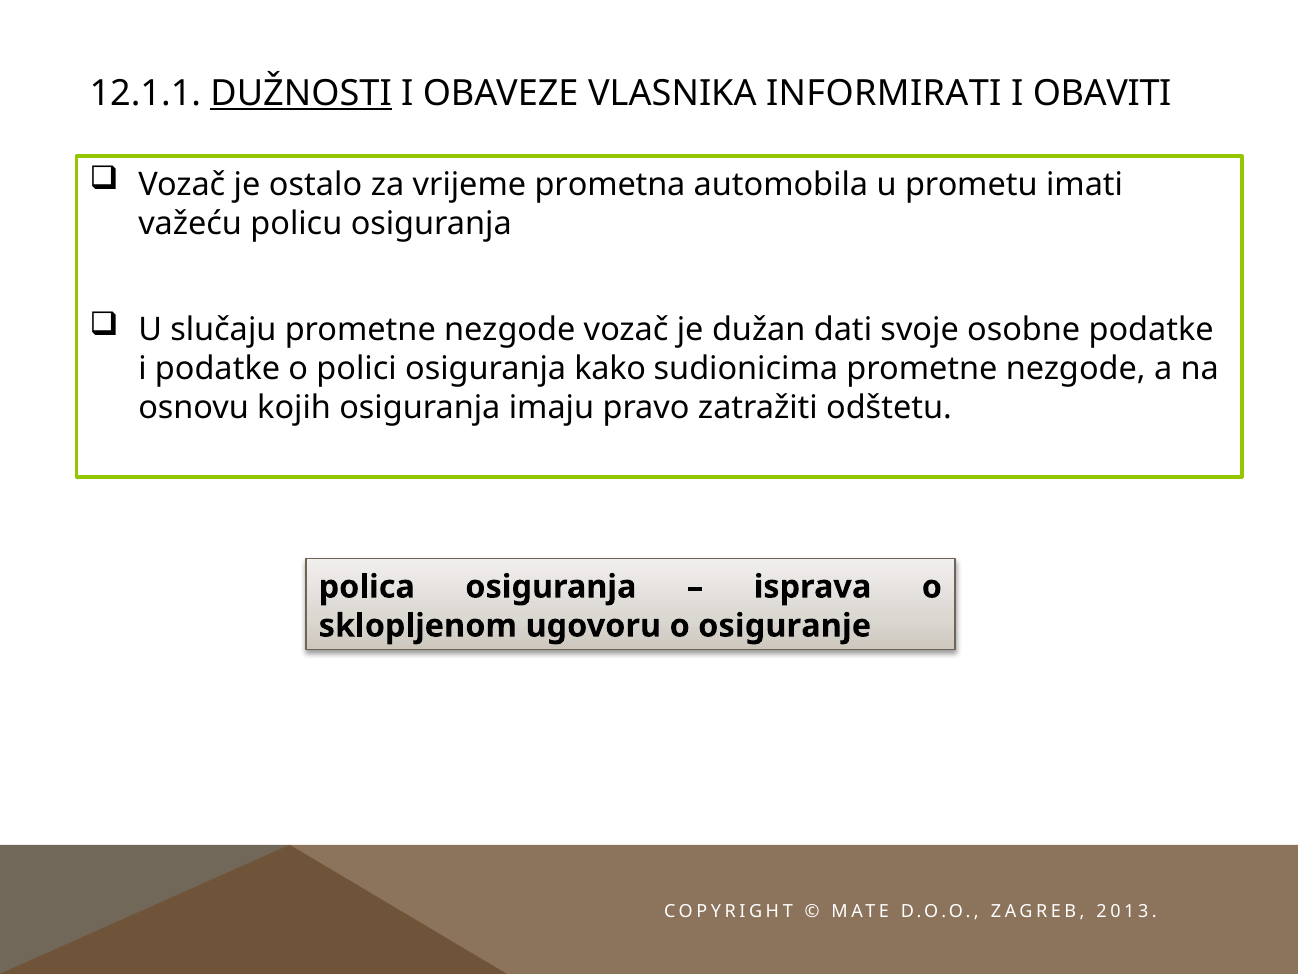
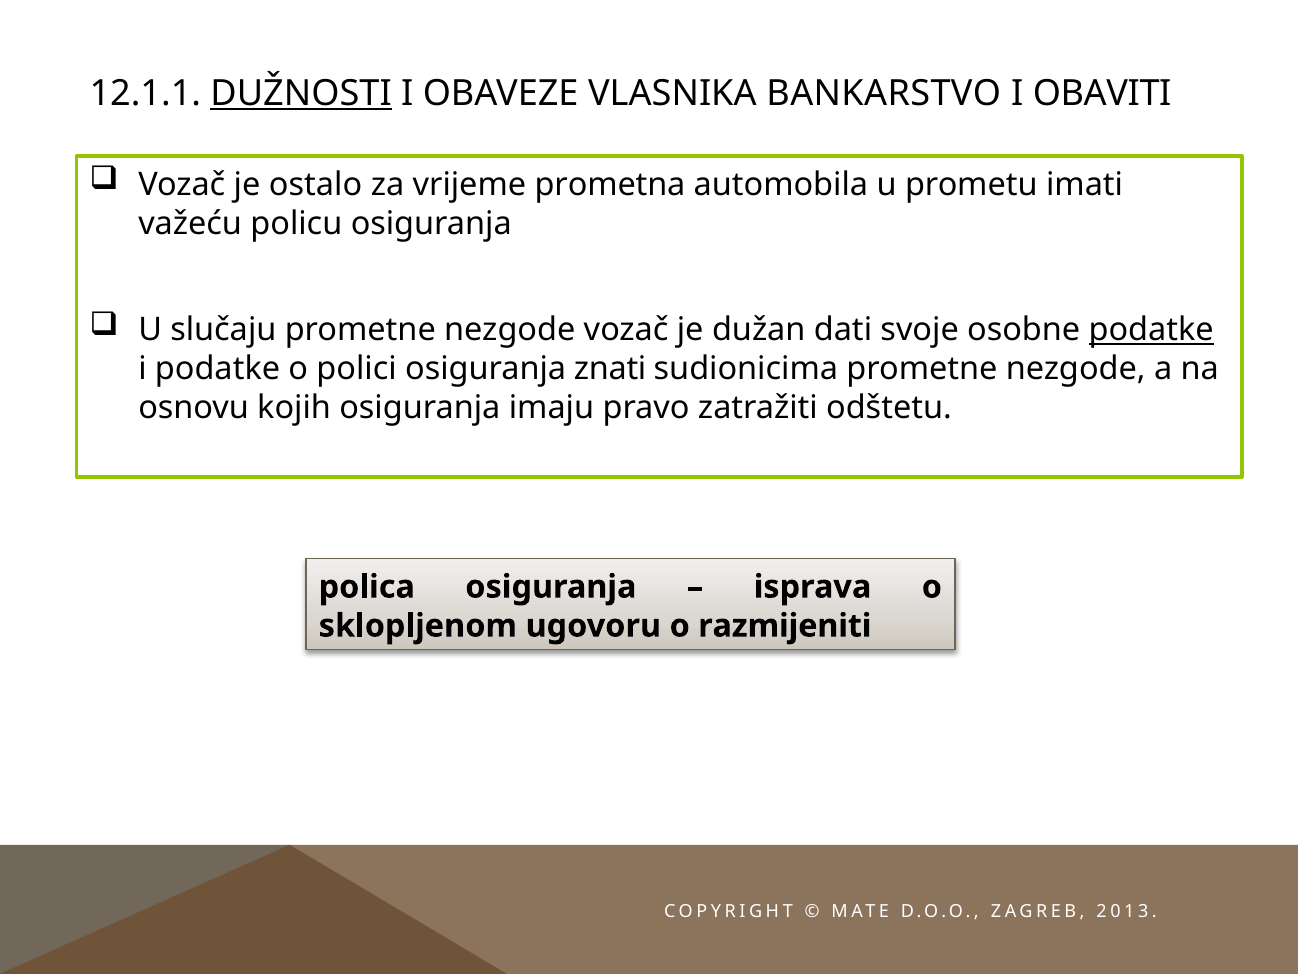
INFORMIRATI: INFORMIRATI -> BANKARSTVO (884, 93)
podatke underline: none -> present (1151, 330)
kako: kako -> znati (610, 369)
osiguranje: osiguranje -> razmijeniti (785, 626)
